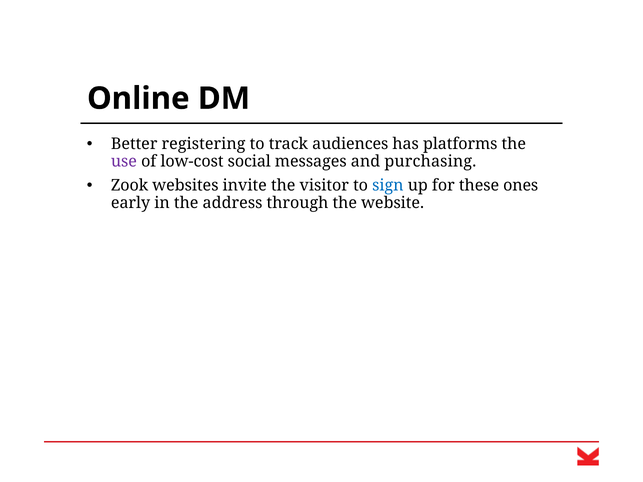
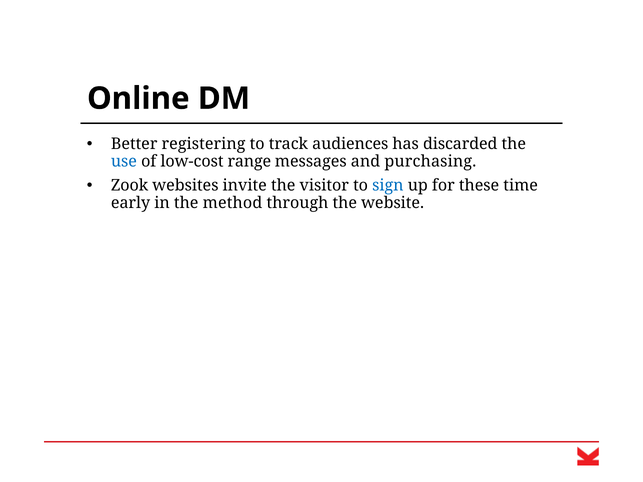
platforms: platforms -> discarded (460, 144)
use colour: purple -> blue (124, 161)
social: social -> range (249, 161)
ones: ones -> time (521, 186)
address: address -> method (232, 203)
